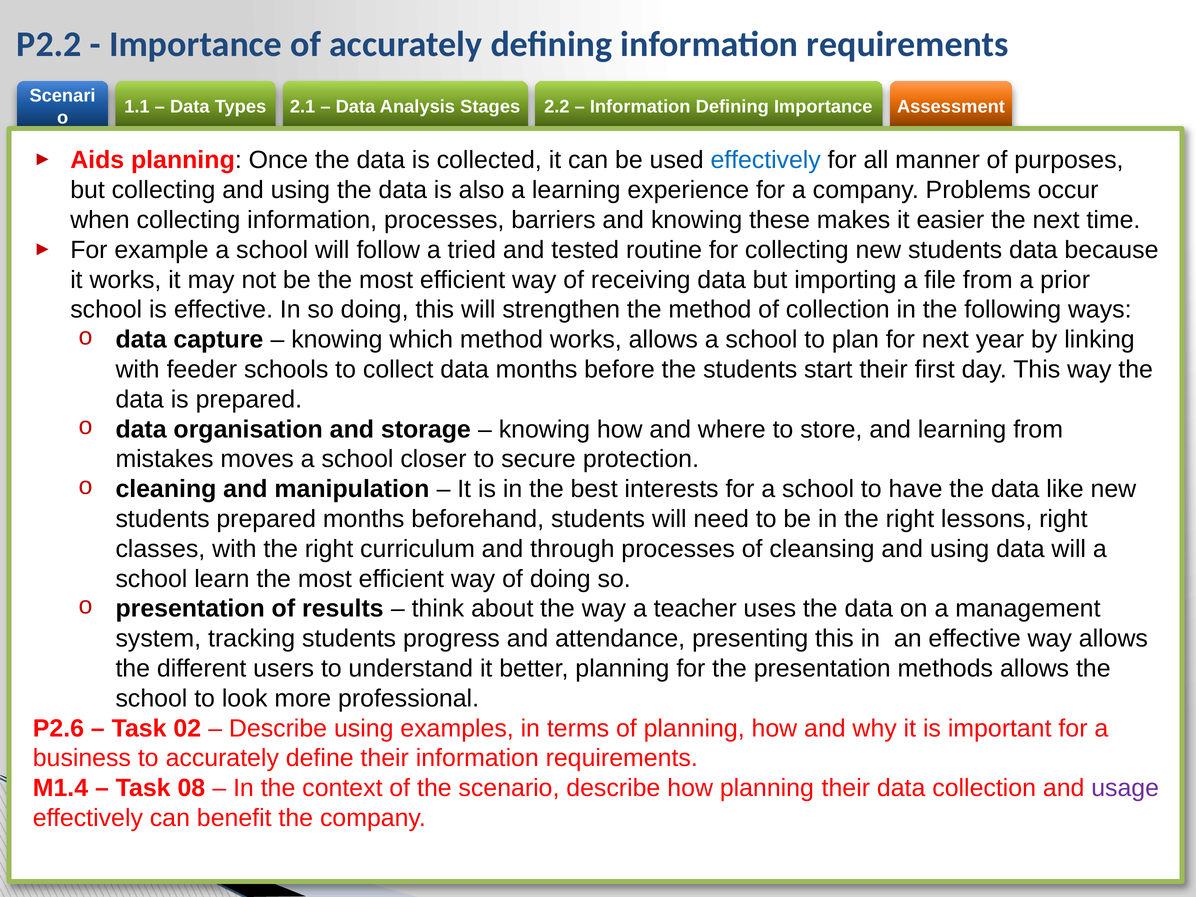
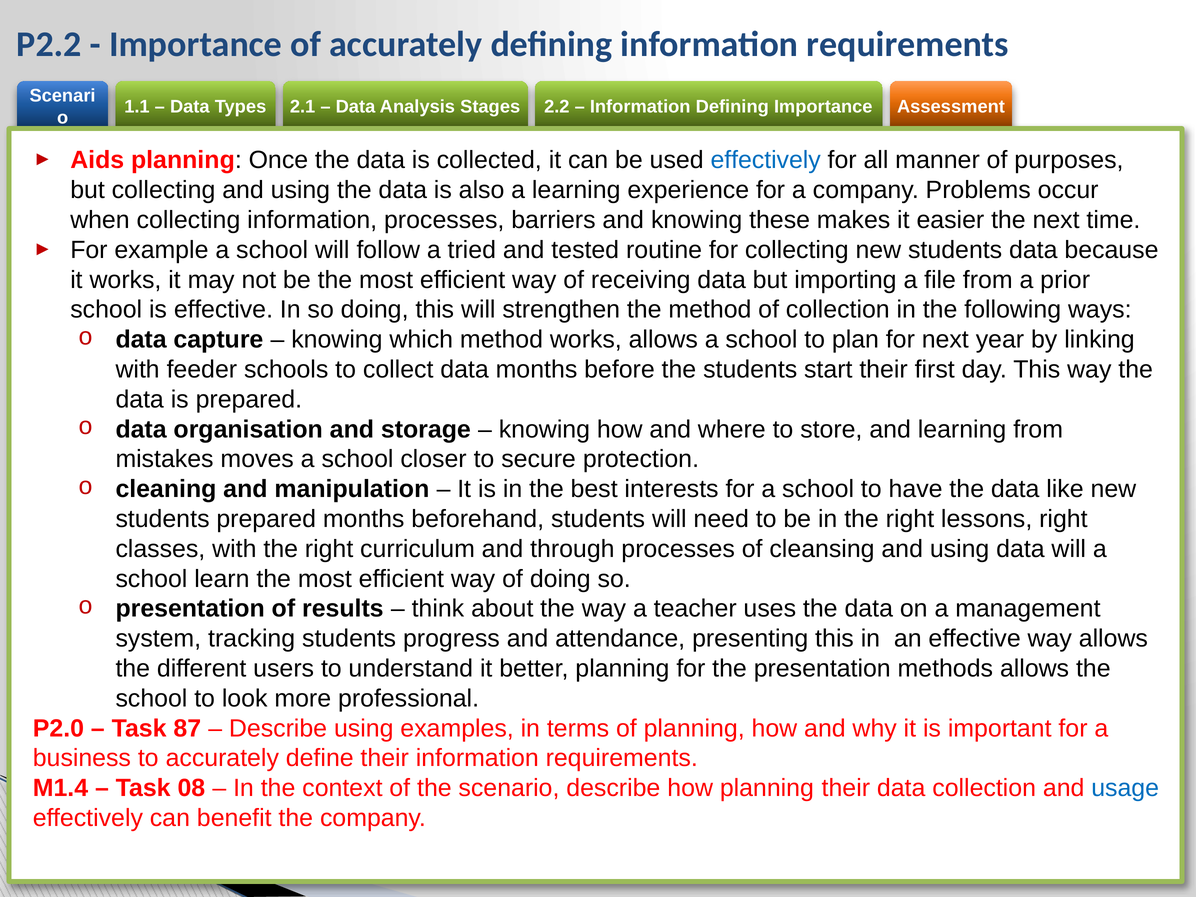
P2.6: P2.6 -> P2.0 (58, 728)
02: 02 -> 87 (187, 728)
usage colour: purple -> blue (1125, 788)
